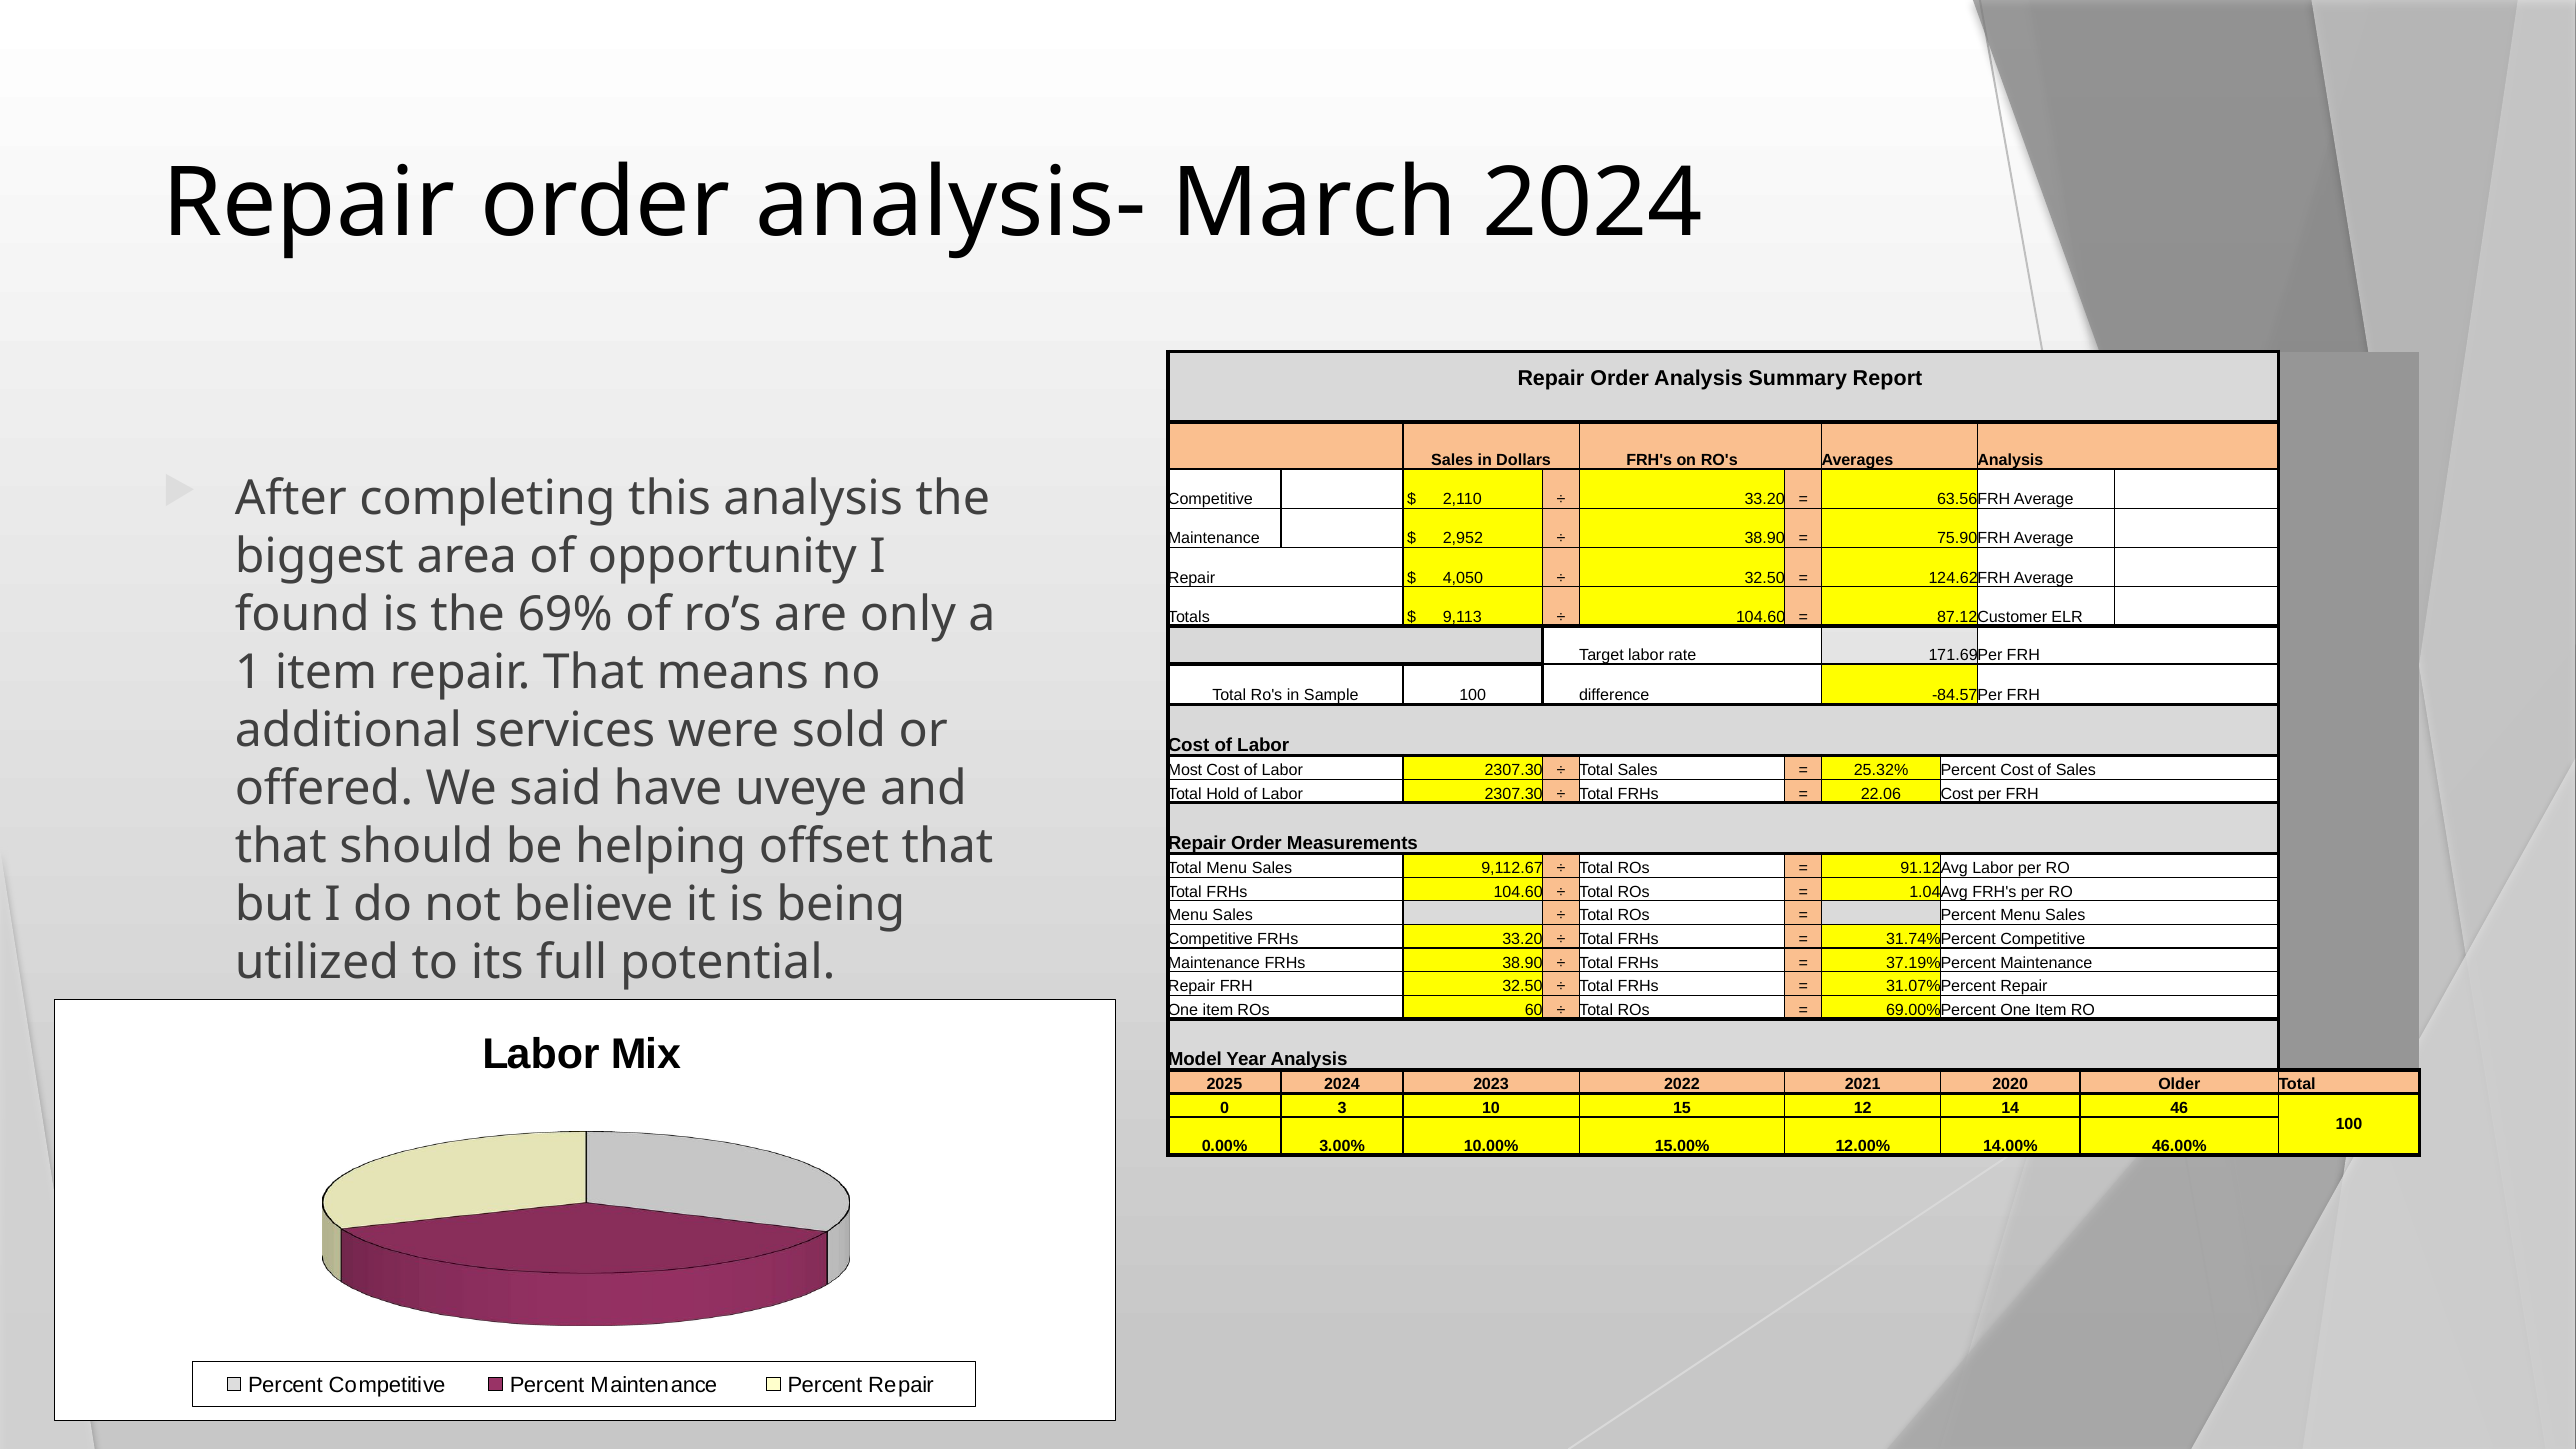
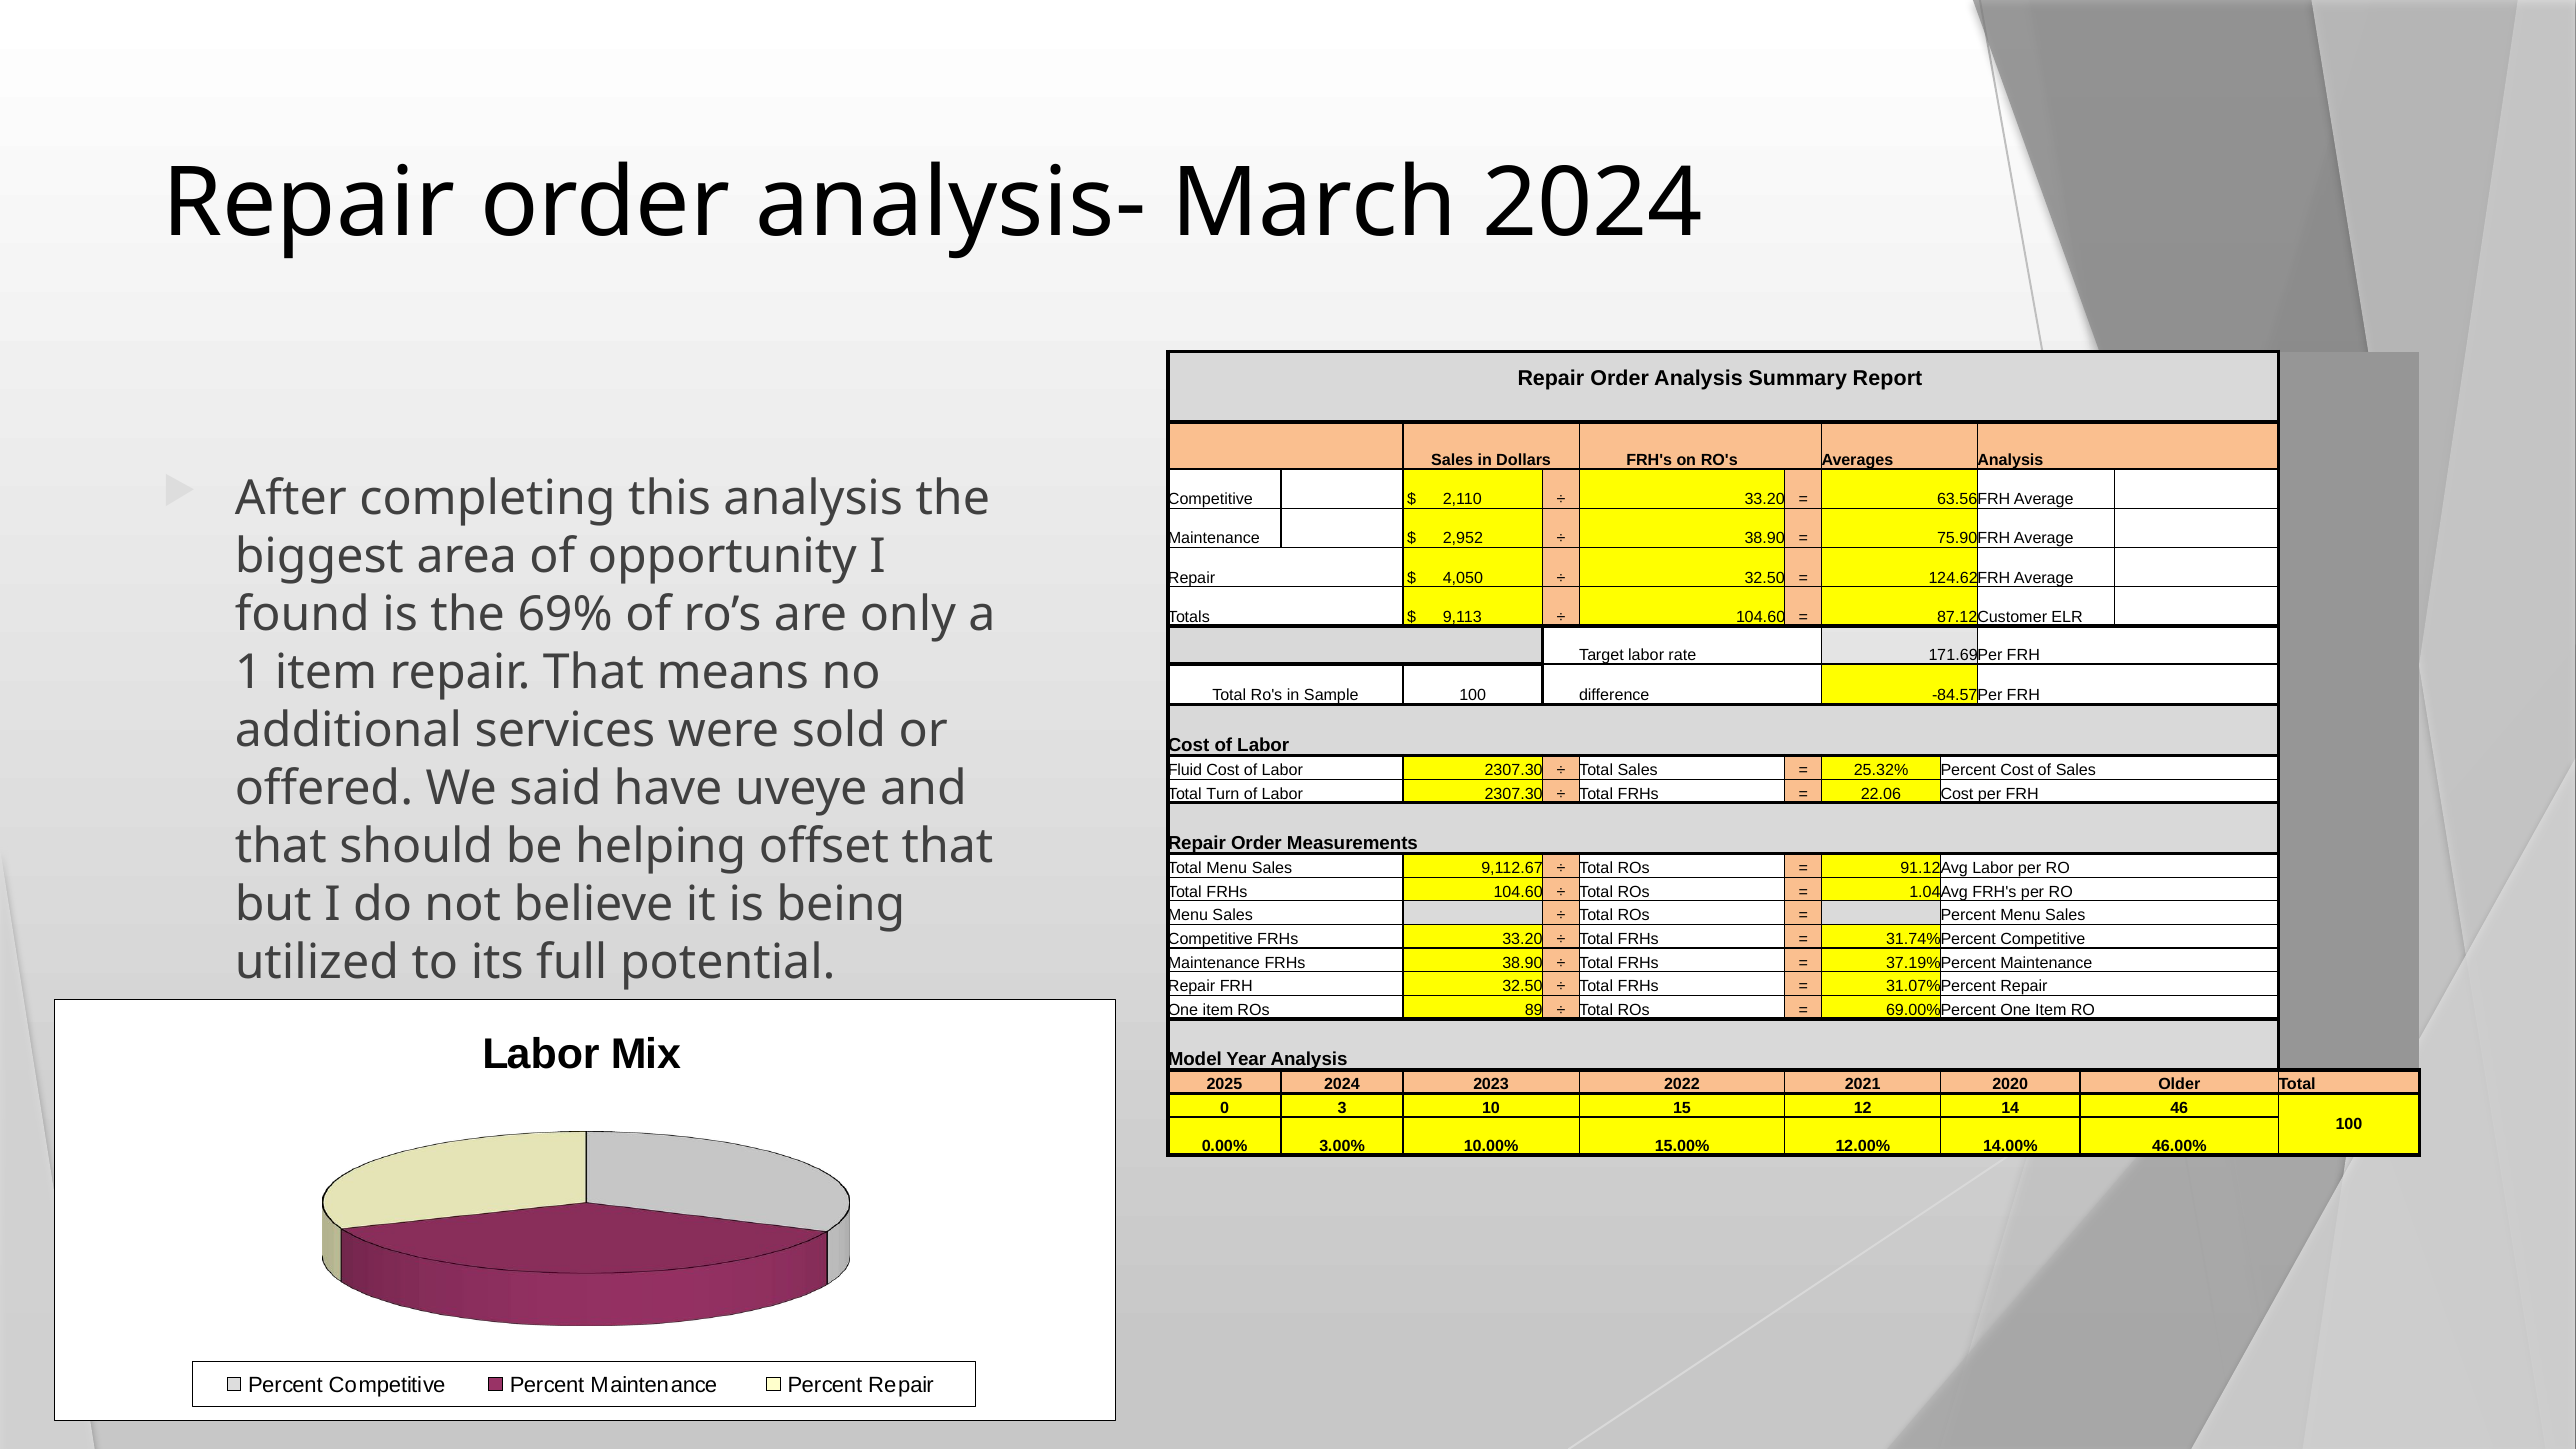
Most: Most -> Fluid (1185, 770)
Hold: Hold -> Turn (1223, 794)
60: 60 -> 89 (1534, 1010)
